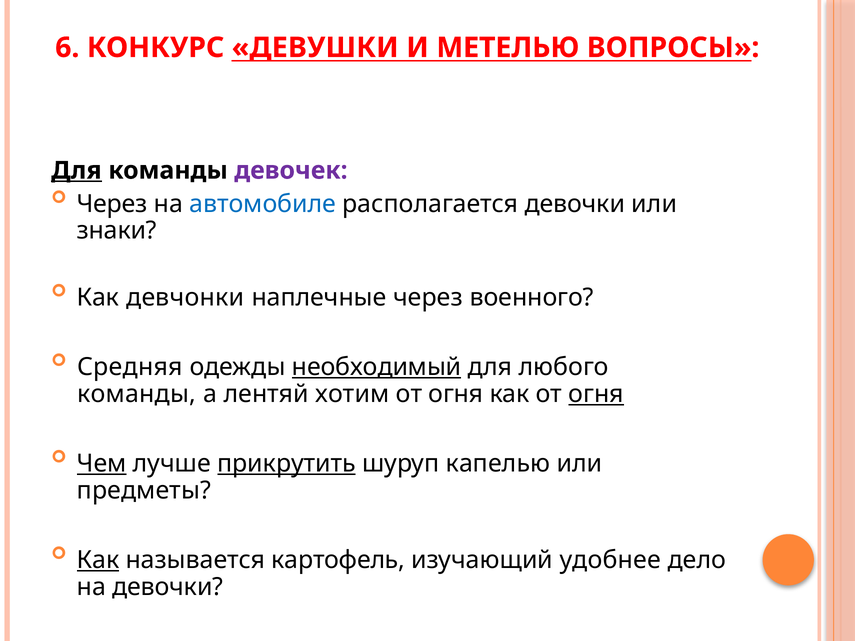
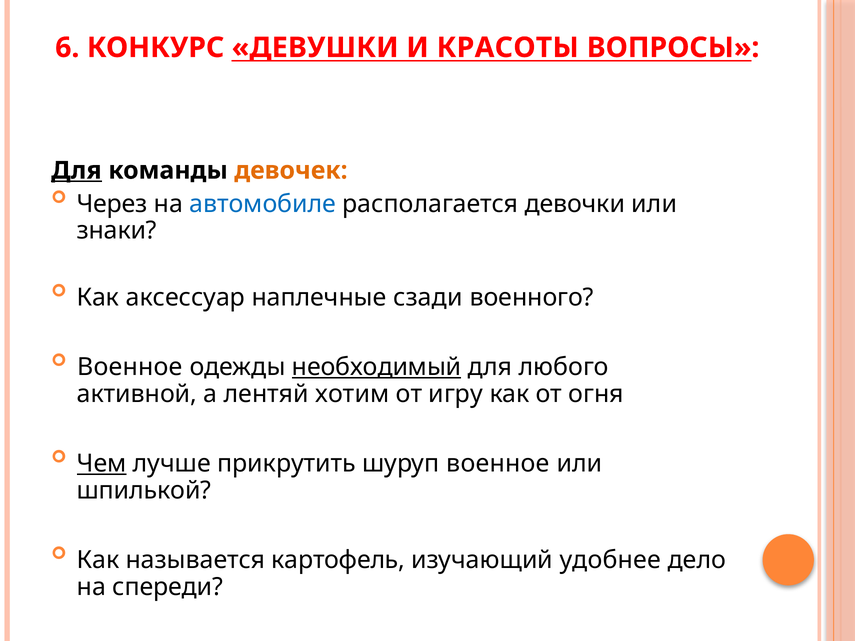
МЕТЕЛЬЮ: МЕТЕЛЬЮ -> КРАСОТЫ (508, 48)
девочек colour: purple -> orange (291, 171)
девчонки: девчонки -> аксессуар (185, 297)
наплечные через: через -> сзади (428, 297)
Средняя: Средняя -> Военное (130, 367)
команды: команды -> активной (137, 394)
огня: огня -> игру (456, 394)
огня underline: present -> none (596, 394)
прикрутить underline: present -> none (287, 464)
шуруп капелью: капелью -> военное (498, 464)
предметы: предметы -> шпилькой (144, 491)
Как underline: present -> none (98, 560)
на девочки: девочки -> спереди (168, 587)
